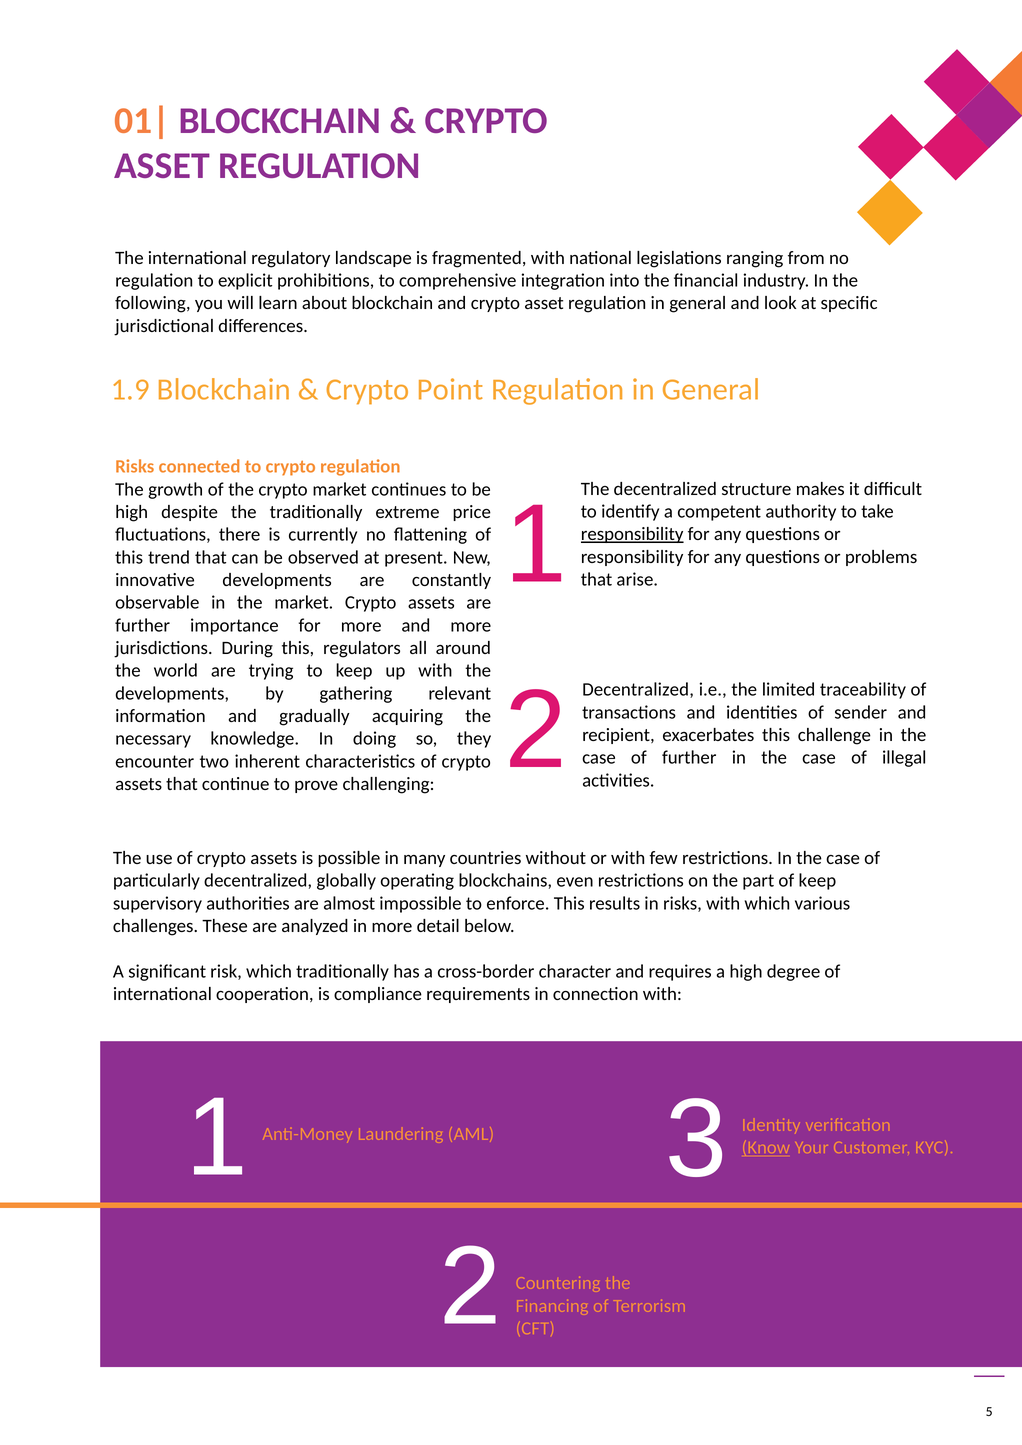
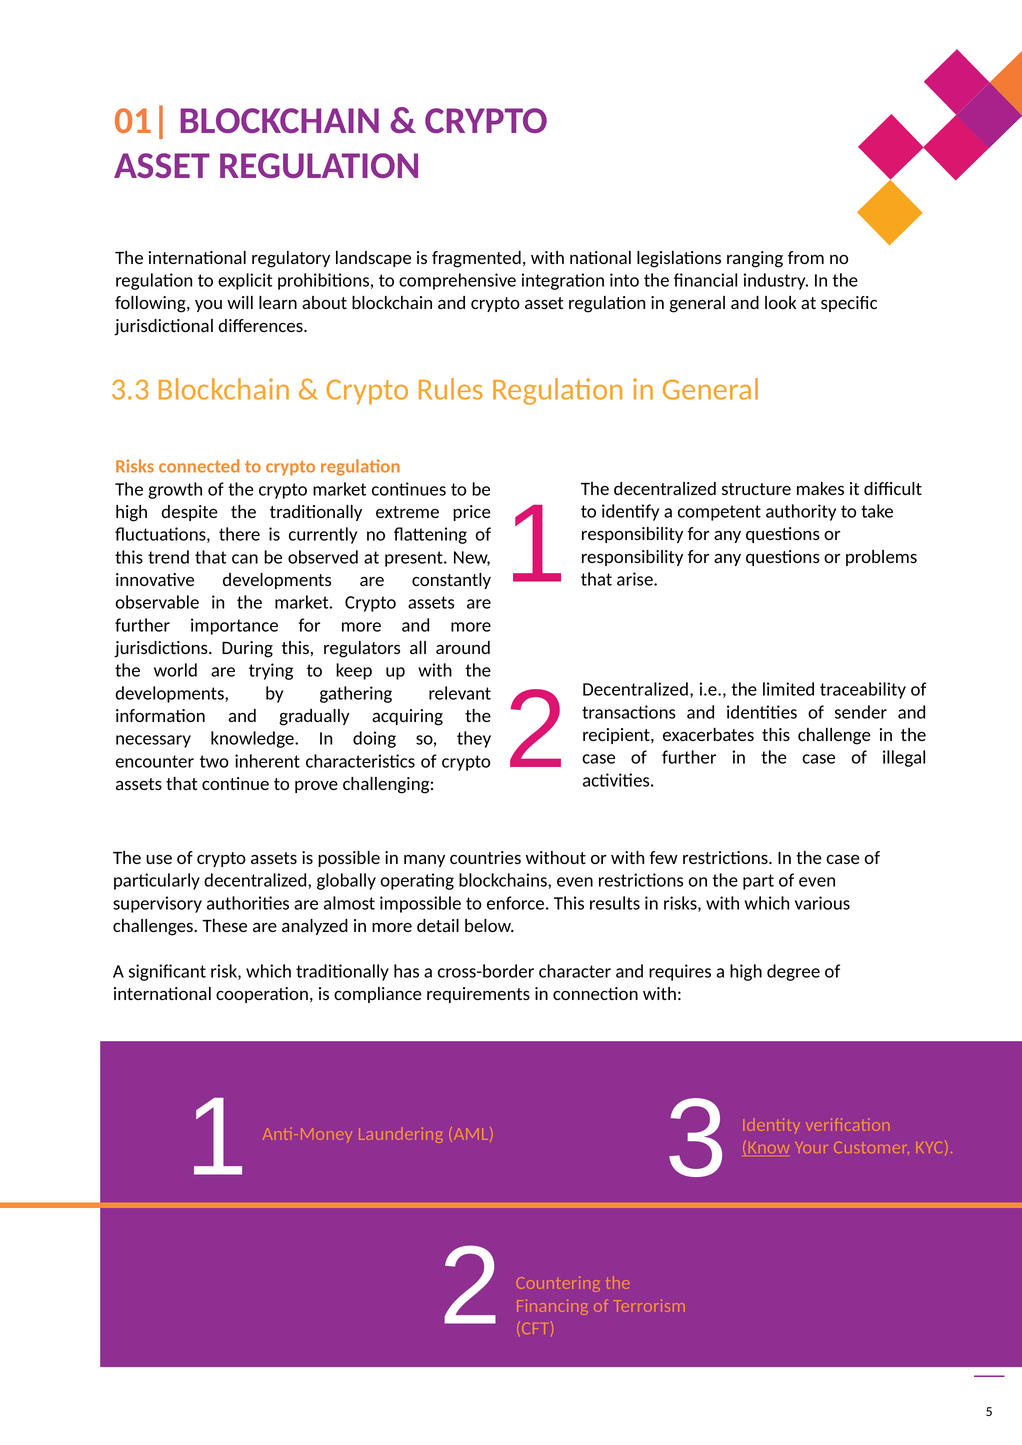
1.9: 1.9 -> 3.3 (130, 390)
Point: Point -> Rules (450, 390)
responsibility underline: present -> none (632, 534)
of keep: keep -> even (817, 881)
